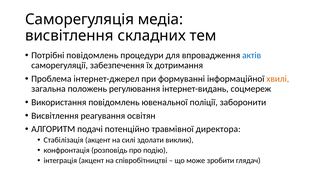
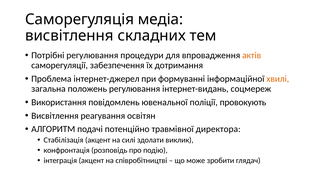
Потрібні повідомлень: повідомлень -> регулювання (92, 55)
актів colour: blue -> orange (252, 55)
заборонити: заборонити -> провокують (243, 102)
